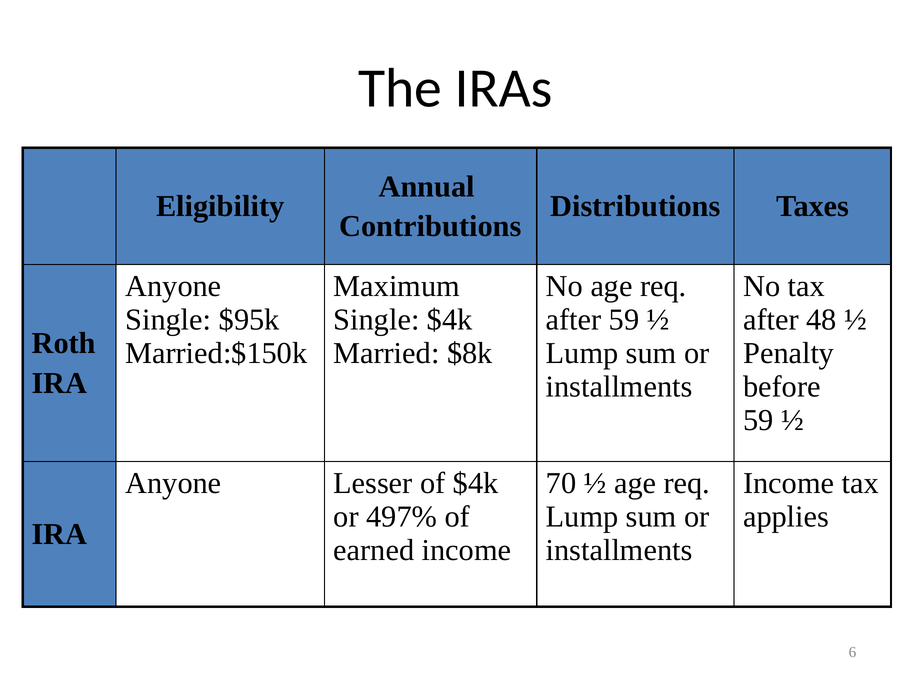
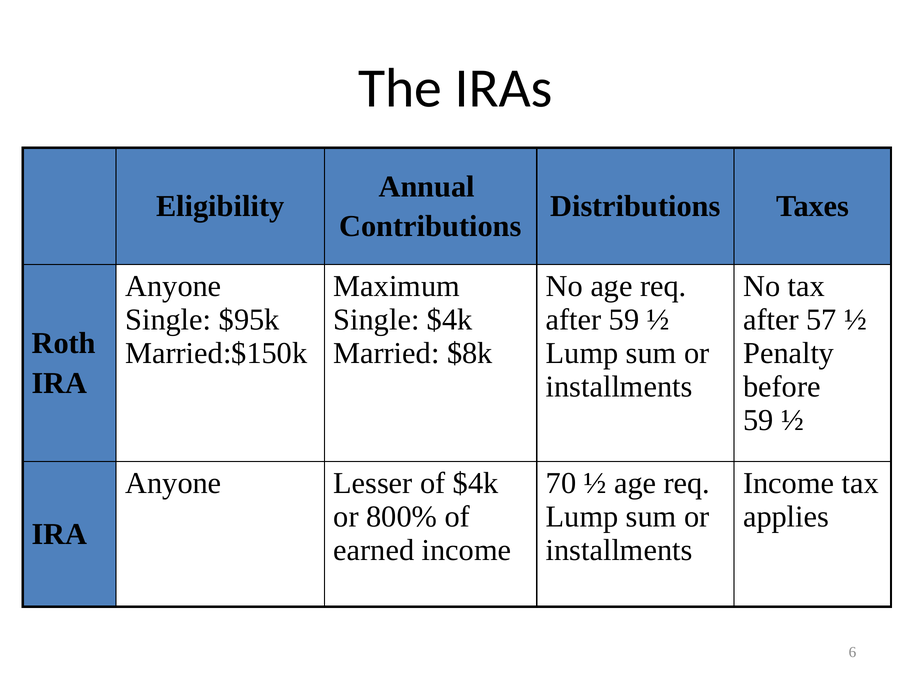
48: 48 -> 57 (821, 320)
497%: 497% -> 800% (402, 517)
